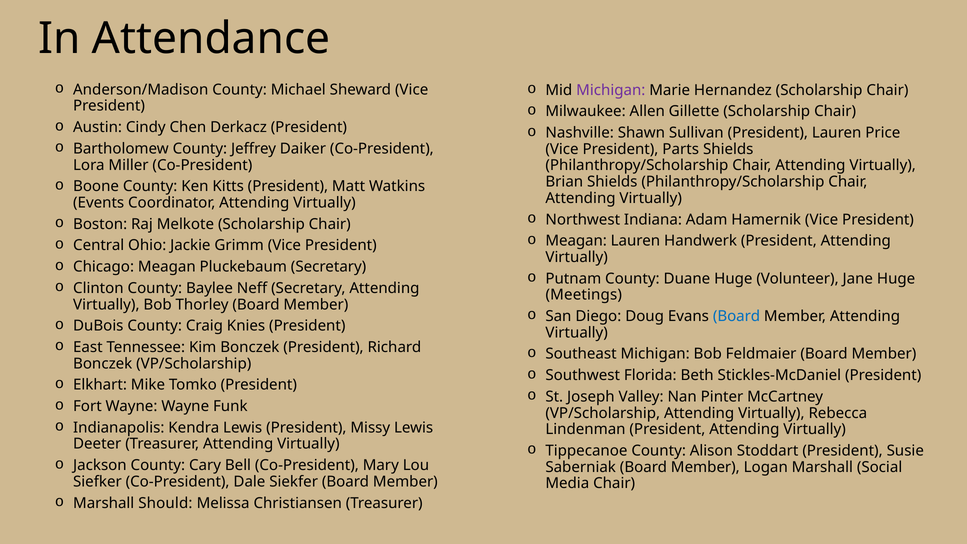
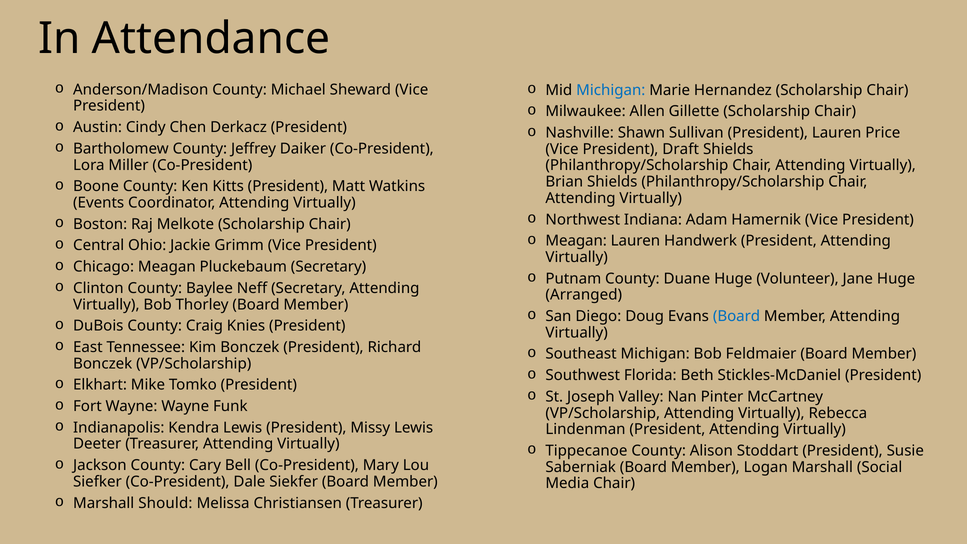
Michigan colour: purple -> blue (611, 90)
Parts: Parts -> Draft (681, 149)
Meetings: Meetings -> Arranged (584, 295)
